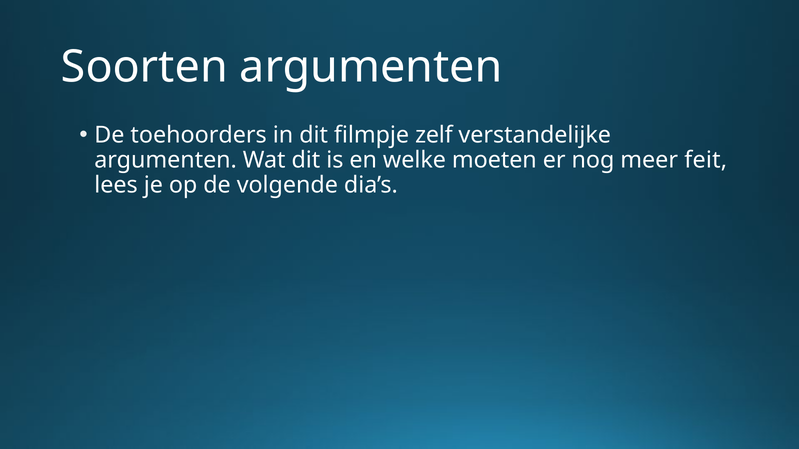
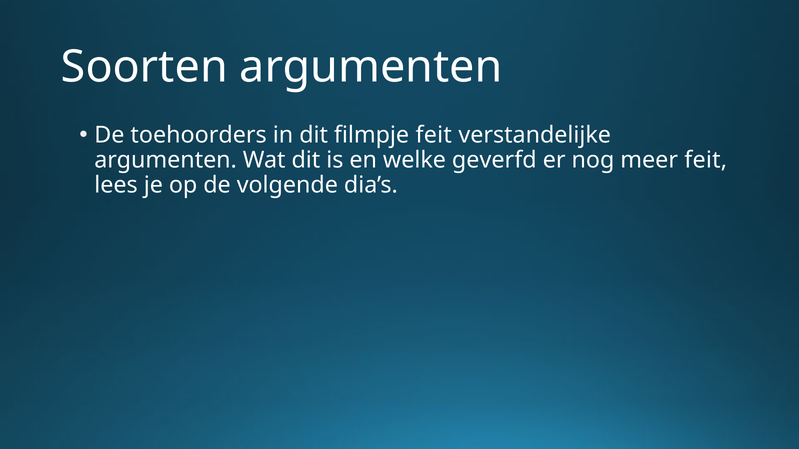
filmpje zelf: zelf -> feit (434, 135)
moeten: moeten -> geverfd (494, 160)
